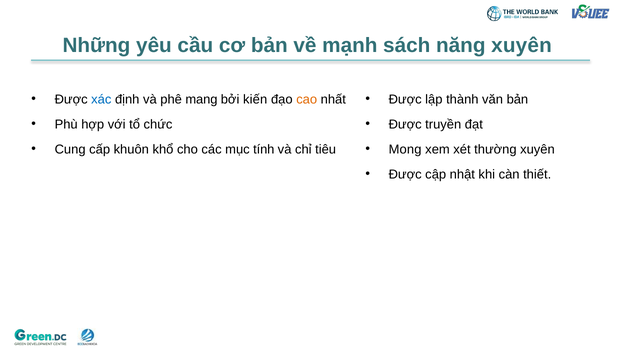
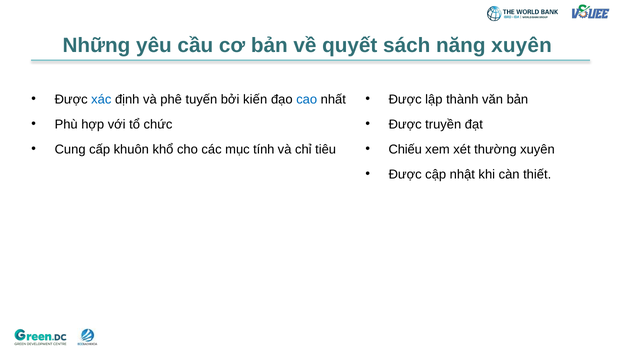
mạnh: mạnh -> quyết (350, 46)
mang: mang -> tuyến (201, 99)
cao colour: orange -> blue (307, 99)
Mong: Mong -> Chiếu (405, 149)
